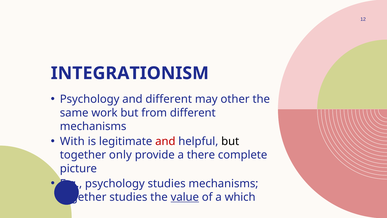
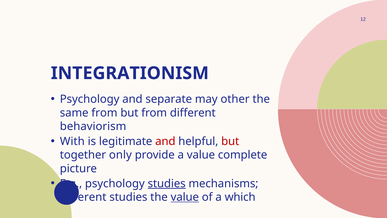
and different: different -> separate (169, 99)
same work: work -> from (104, 113)
mechanisms: mechanisms -> behaviorism (93, 126)
but colour: black -> red (230, 141)
a there: there -> value (201, 155)
studies underline: none -> present (167, 183)
together: together -> different (83, 197)
